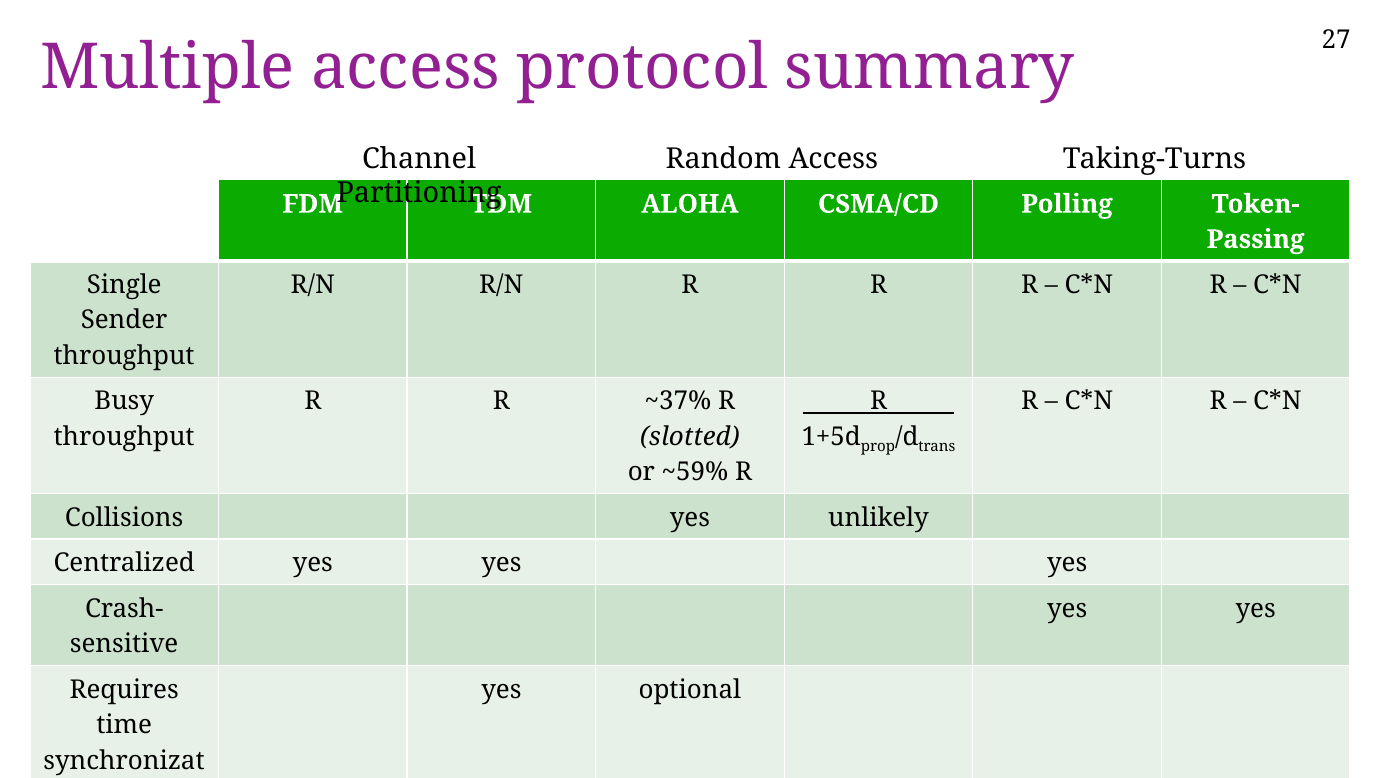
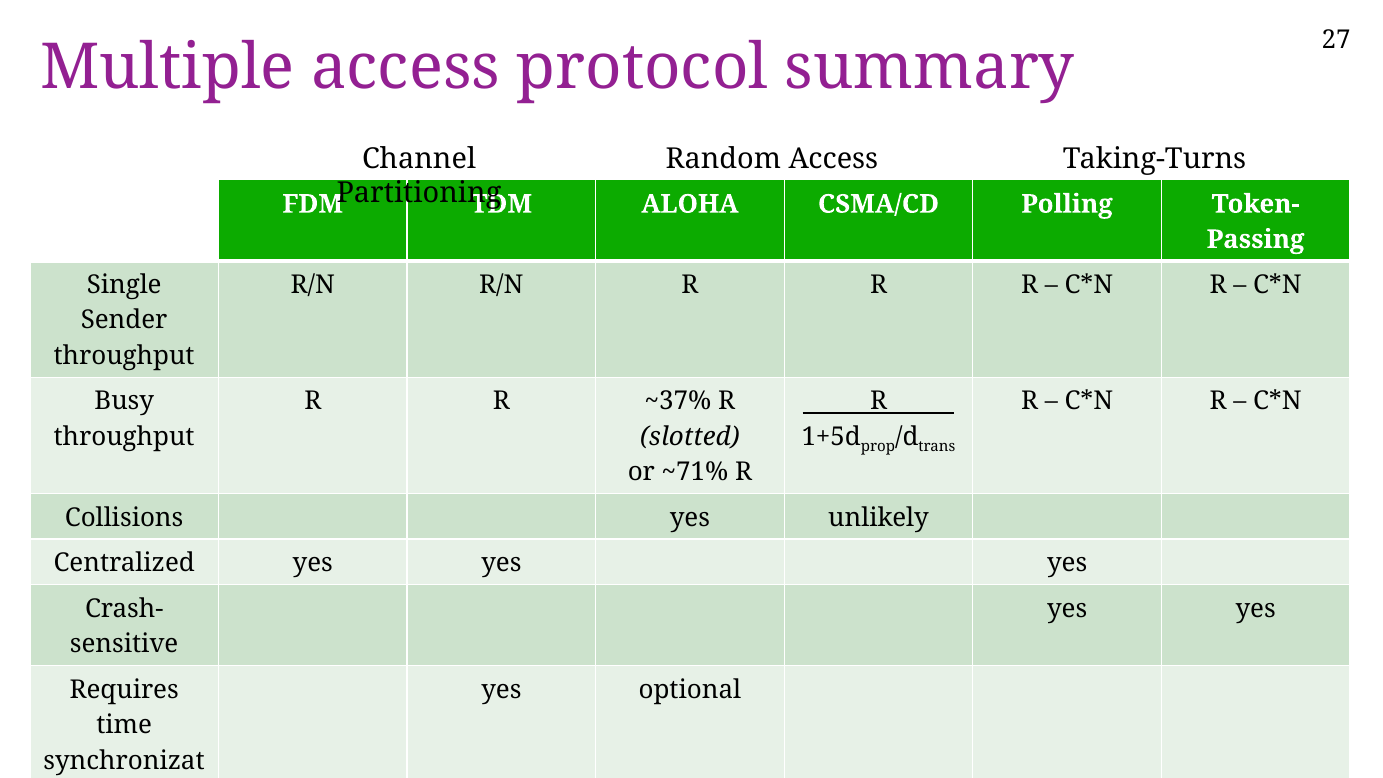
~59%: ~59% -> ~71% (695, 472)
